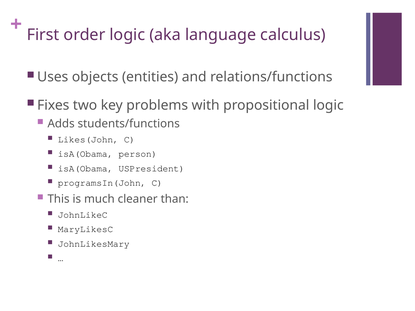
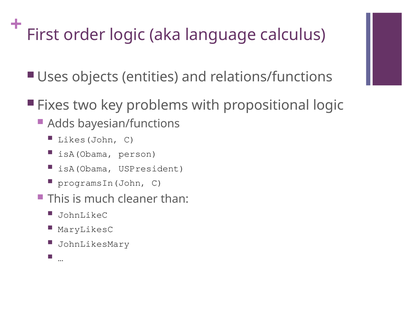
students/functions: students/functions -> bayesian/functions (129, 124)
